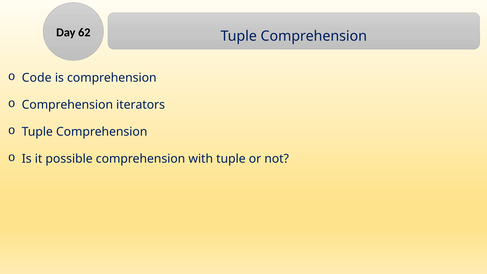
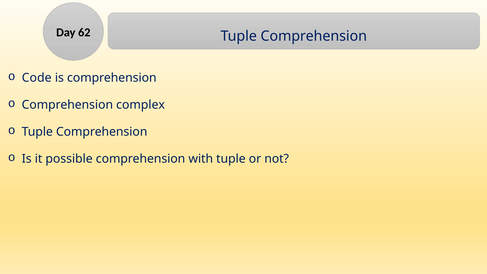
iterators: iterators -> complex (141, 105)
